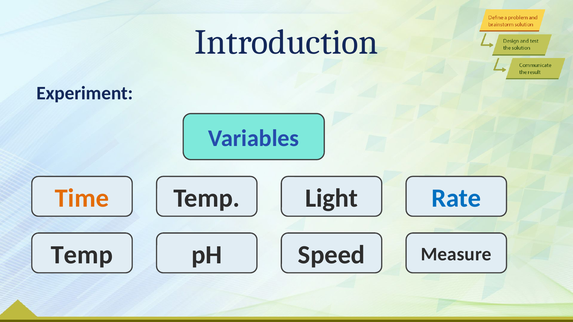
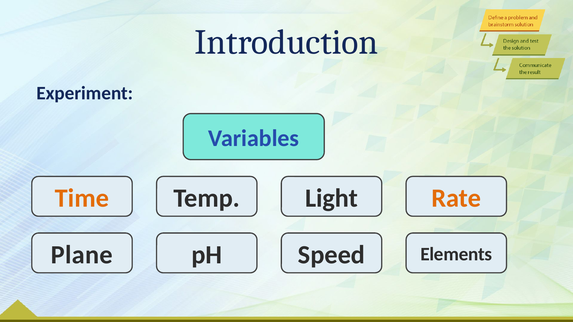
Rate colour: blue -> orange (456, 198)
Temp: Temp -> Plane (82, 255)
Measure: Measure -> Elements (456, 254)
